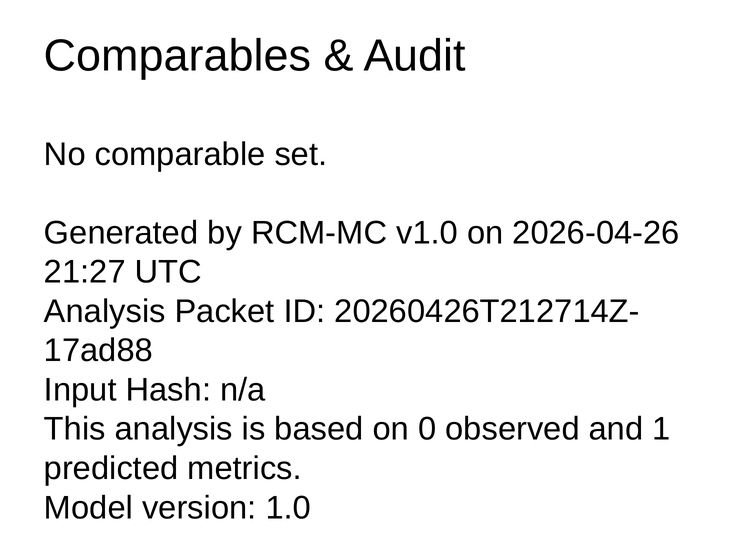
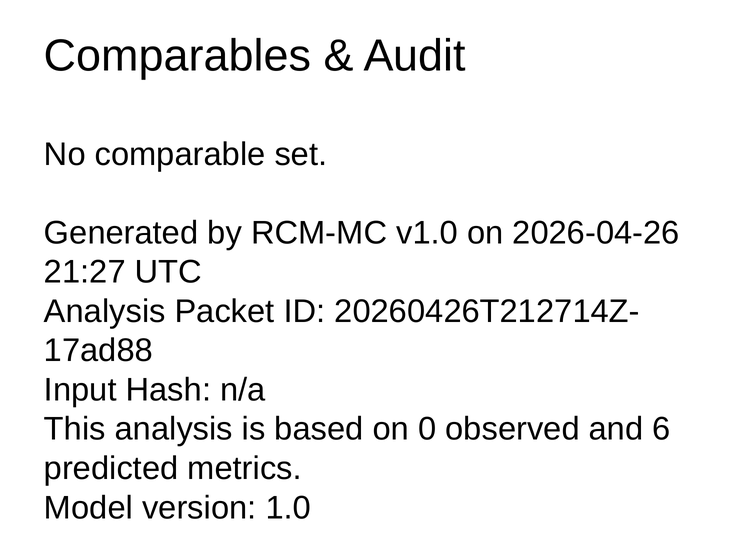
1: 1 -> 6 (662, 429)
